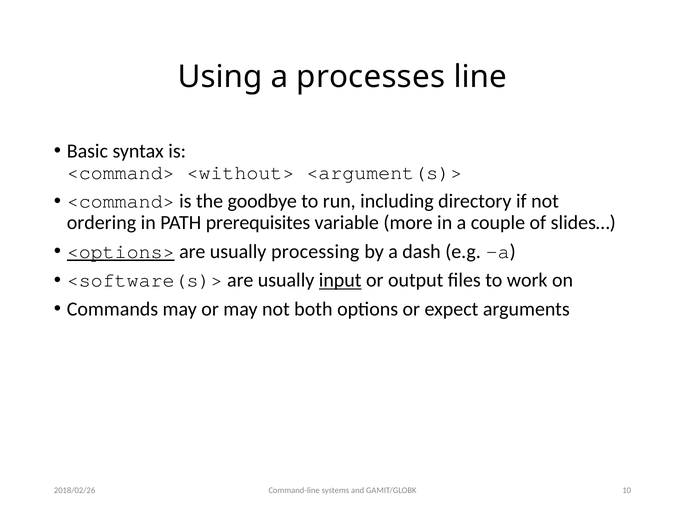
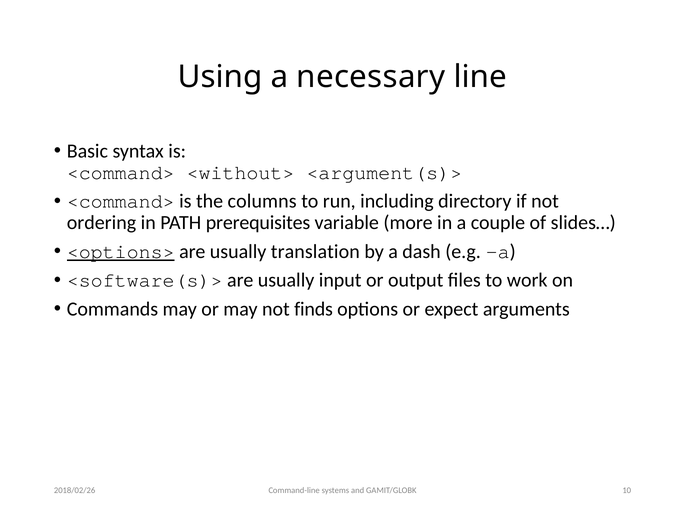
processes: processes -> necessary (371, 77)
goodbye: goodbye -> columns (262, 201)
processing: processing -> translation (315, 251)
input underline: present -> none (340, 280)
both: both -> finds (314, 309)
